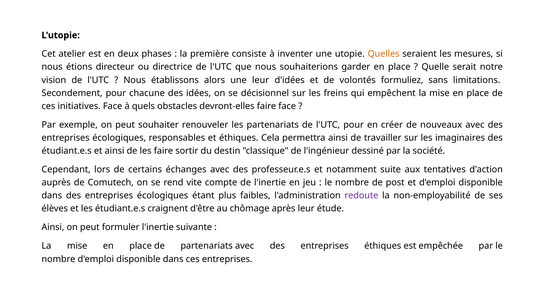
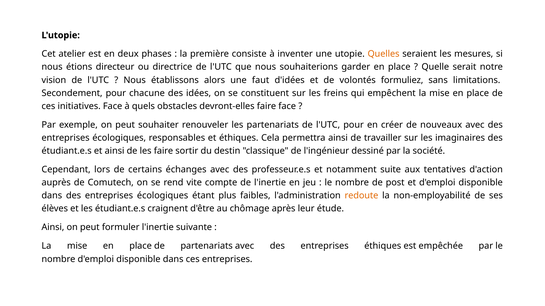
une leur: leur -> faut (261, 80)
décisionnel: décisionnel -> constituent (265, 93)
redoute colour: purple -> orange (361, 196)
